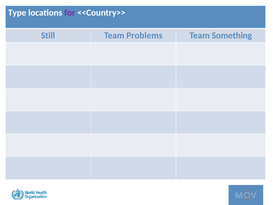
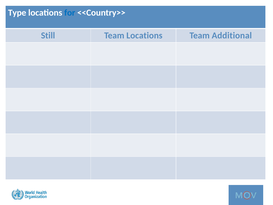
for colour: purple -> blue (70, 13)
Team Problems: Problems -> Locations (144, 35)
Something: Something -> Additional (232, 35)
